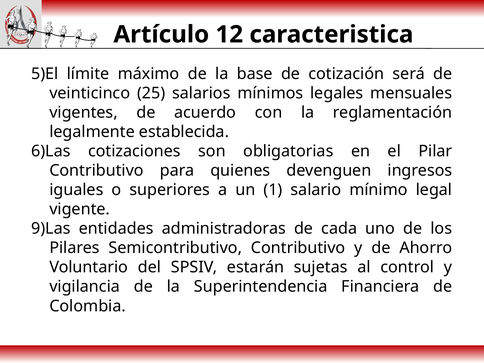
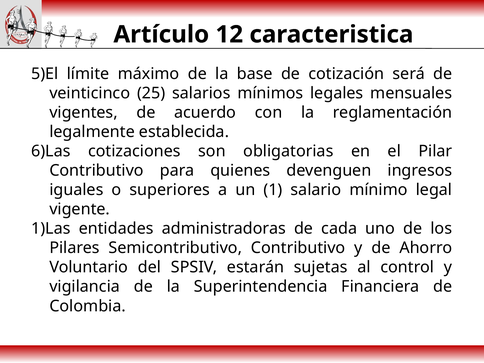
9)Las: 9)Las -> 1)Las (51, 229)
